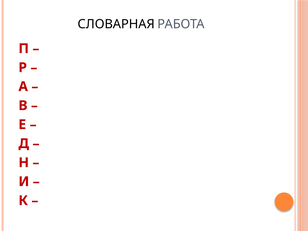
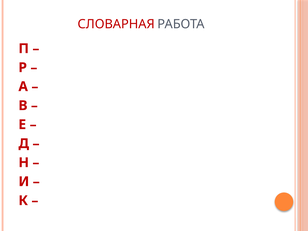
СЛОВАРНАЯ colour: black -> red (116, 24)
